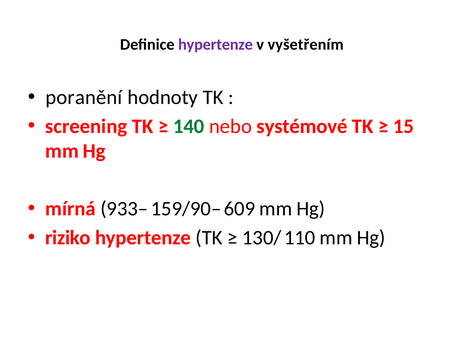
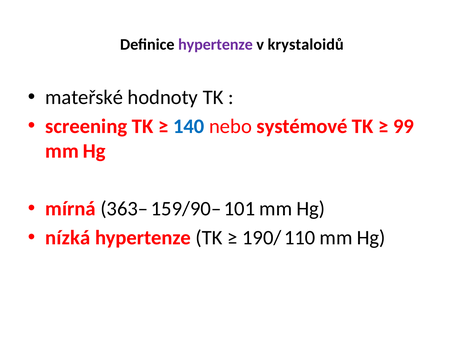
vyšetřením: vyšetřením -> krystaloidů (306, 44)
poranění: poranění -> mateřské (84, 97)
140 colour: green -> blue (189, 126)
15: 15 -> 99 (403, 126)
933–: 933– -> 363– (124, 209)
609: 609 -> 101 (240, 209)
riziko: riziko -> nízká (68, 238)
130/: 130/ -> 190/ (262, 238)
